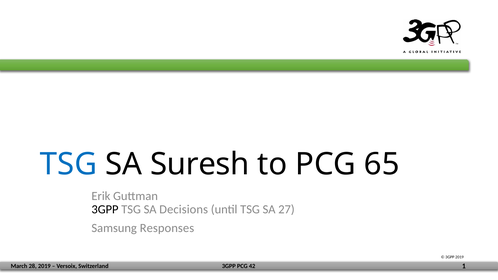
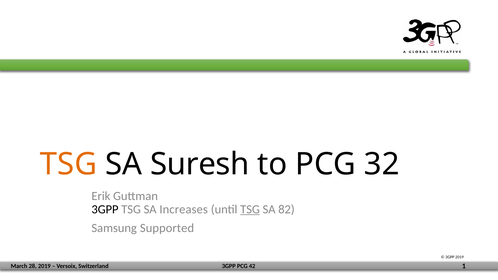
TSG colour: blue -> orange (69, 164)
65: 65 -> 32 (382, 164)
Decisions: Decisions -> Increases (184, 209)
TSG underline: none -> present (250, 209)
27: 27 -> 82 (286, 209)
Responses: Responses -> Supported (167, 228)
